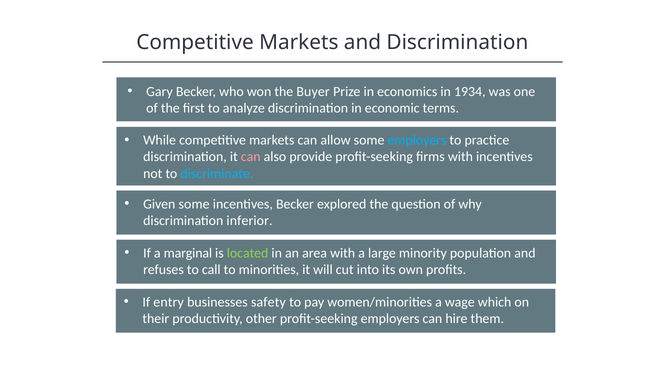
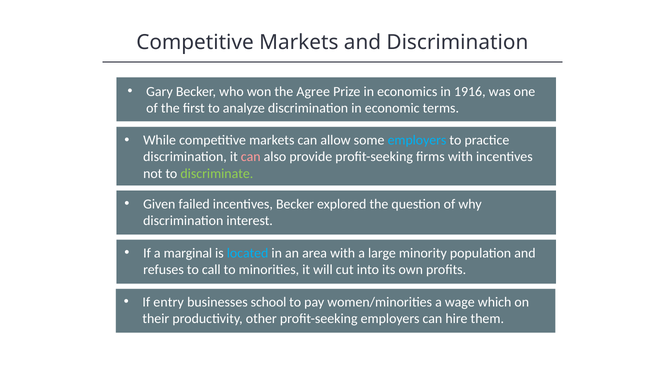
Buyer: Buyer -> Agree (313, 92)
1934: 1934 -> 1916 (470, 92)
discriminate colour: light blue -> light green (217, 174)
Given some: some -> failed (194, 204)
inferior: inferior -> interest (250, 221)
located colour: light green -> light blue (248, 253)
safety: safety -> school (269, 302)
